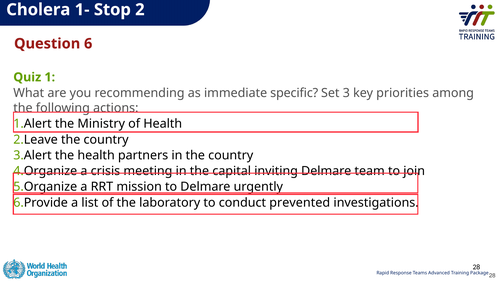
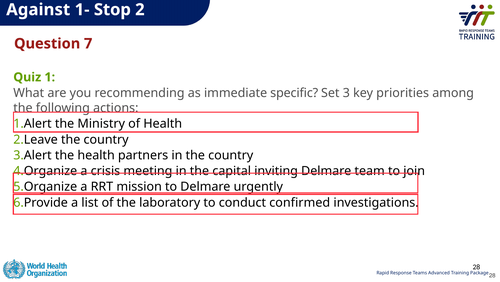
Cholera: Cholera -> Against (38, 10)
6: 6 -> 7 (88, 44)
prevented: prevented -> confirmed (300, 202)
